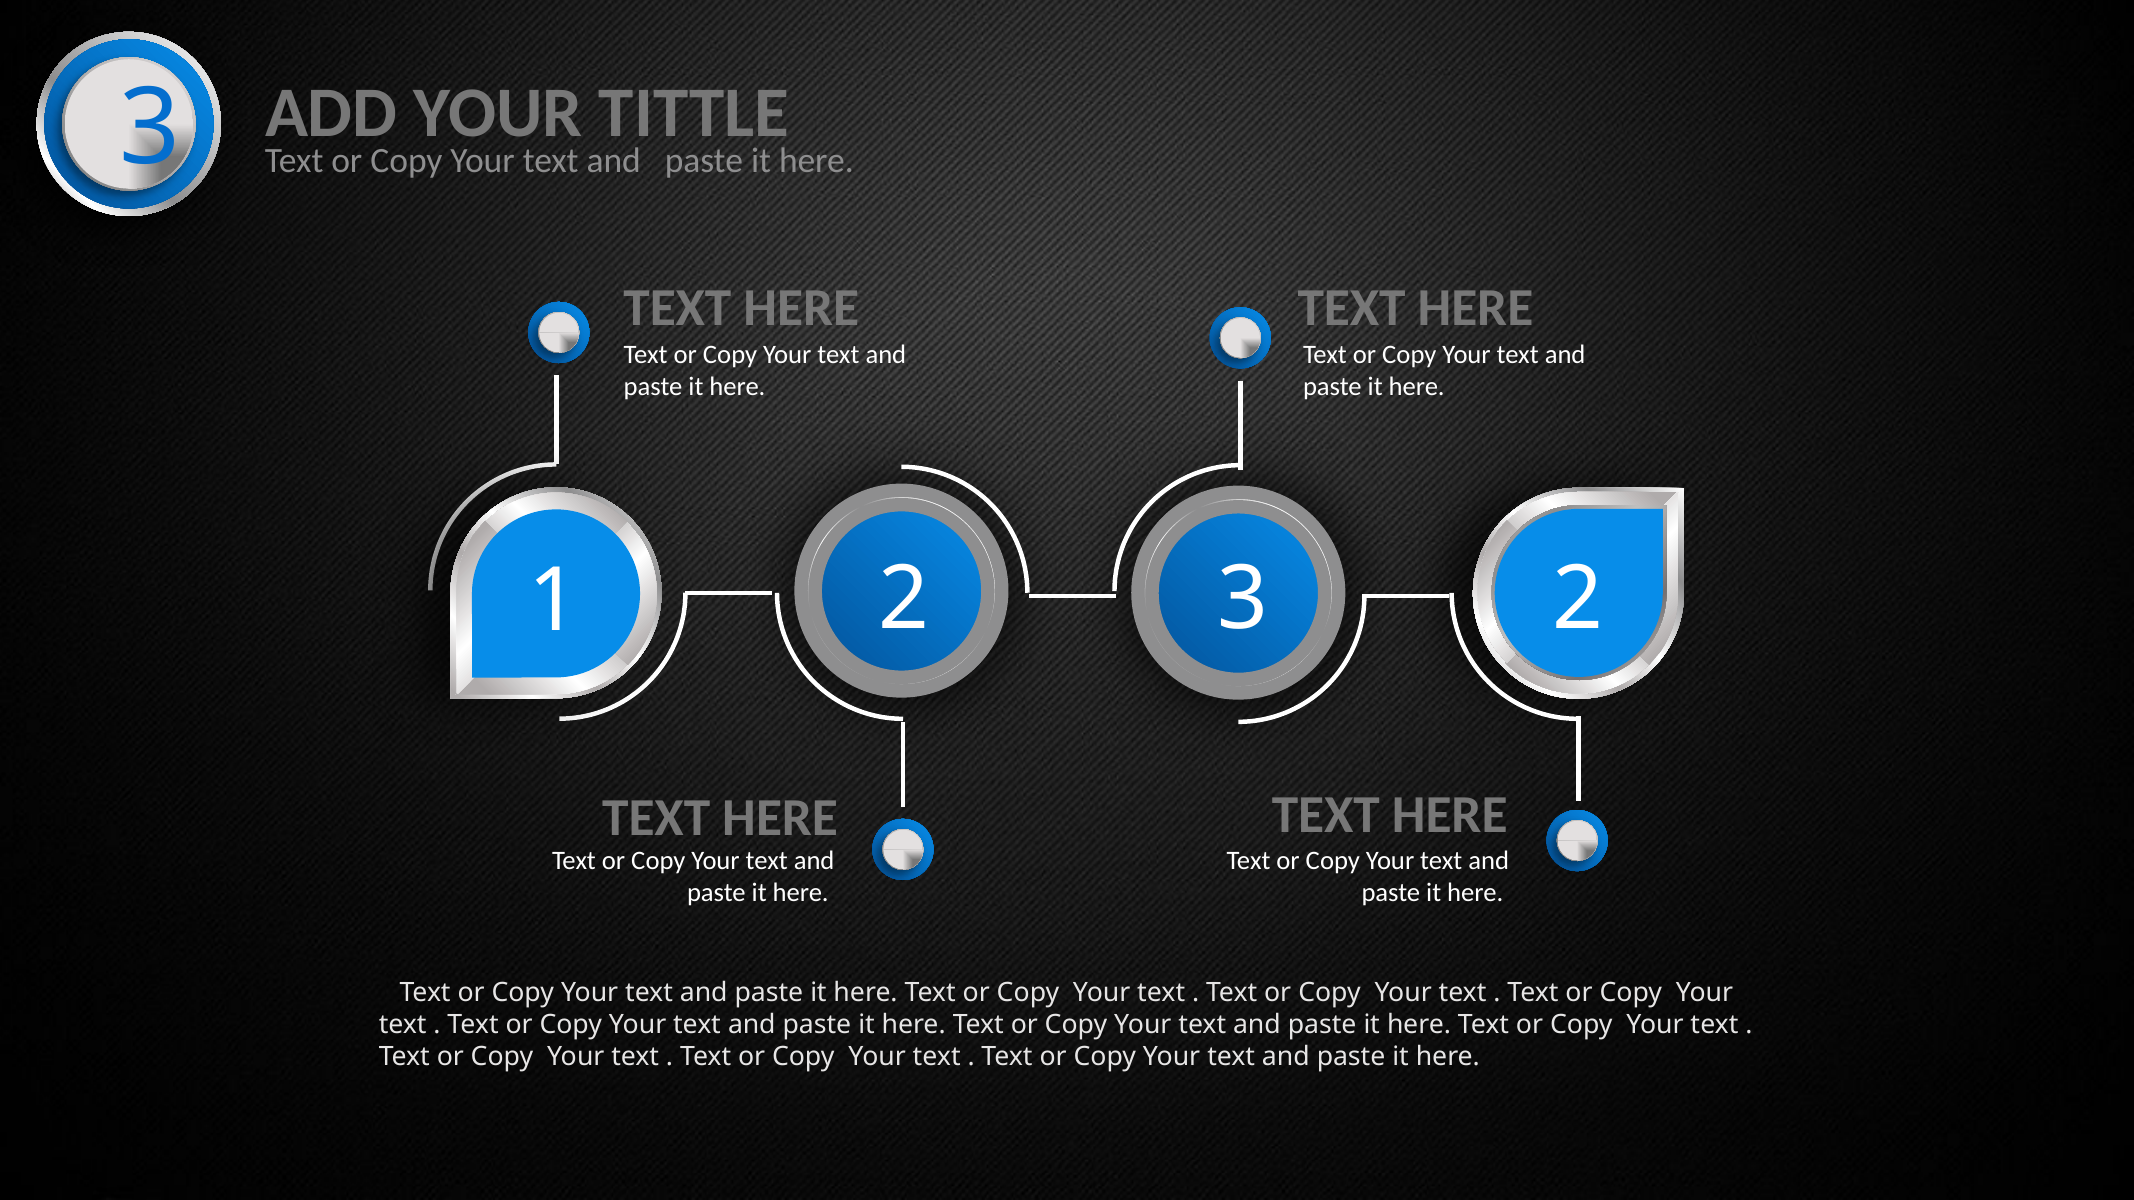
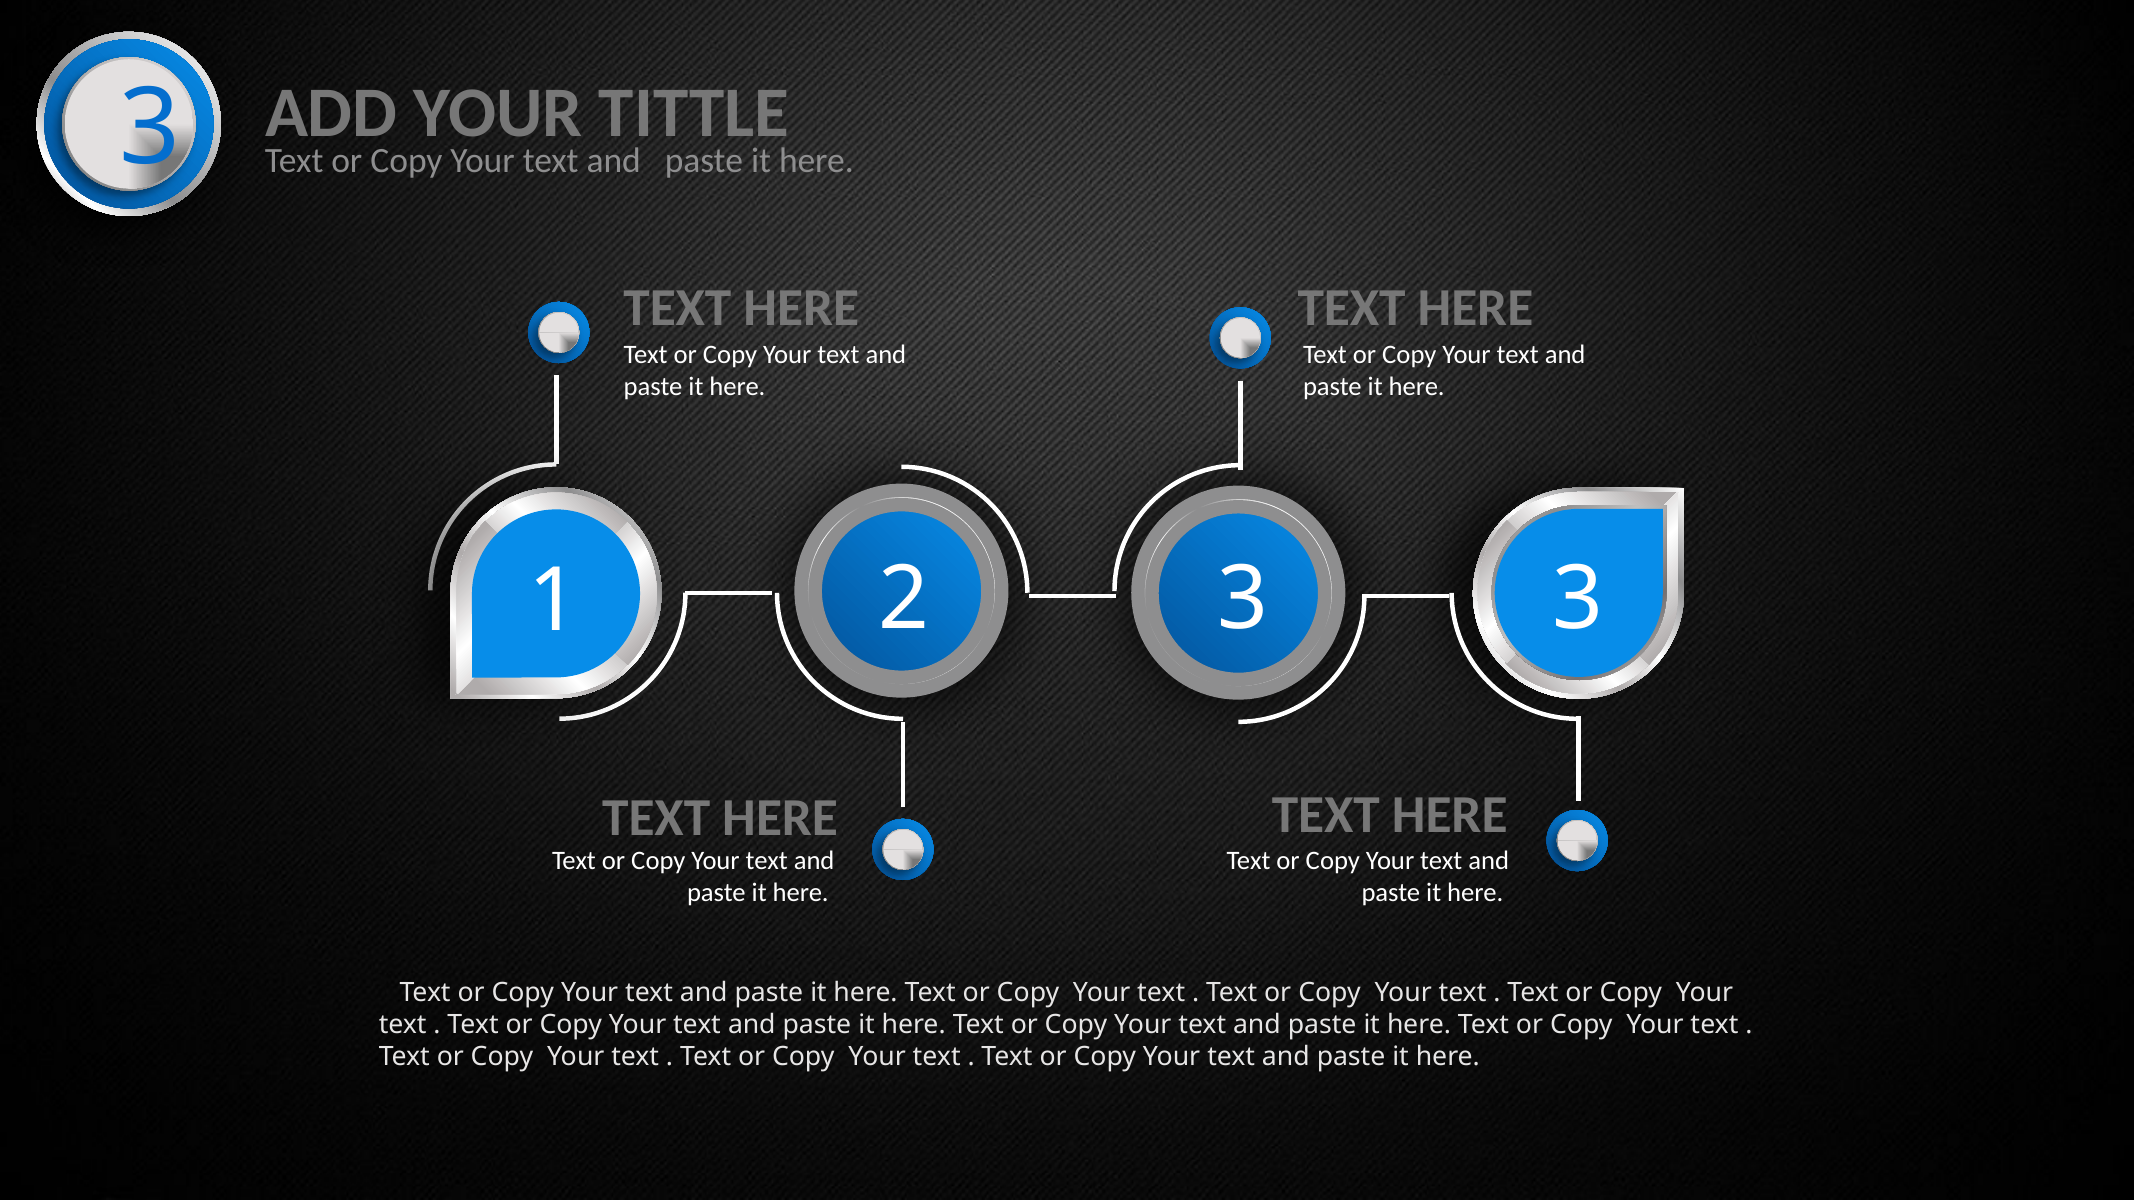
3 2: 2 -> 3 (1577, 600)
